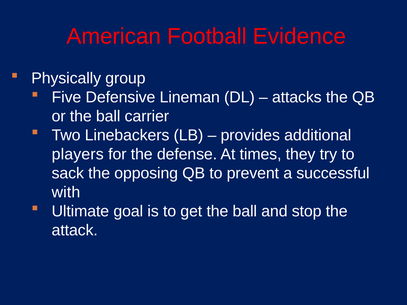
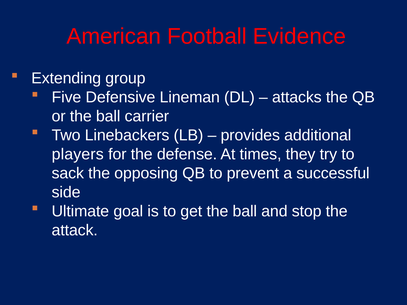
Physically: Physically -> Extending (66, 78)
with: with -> side (66, 192)
